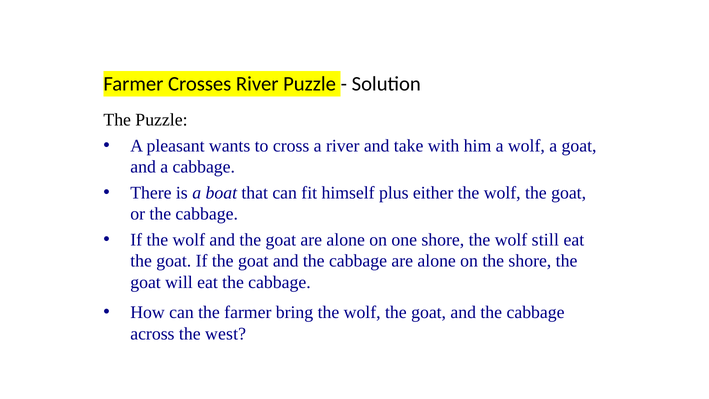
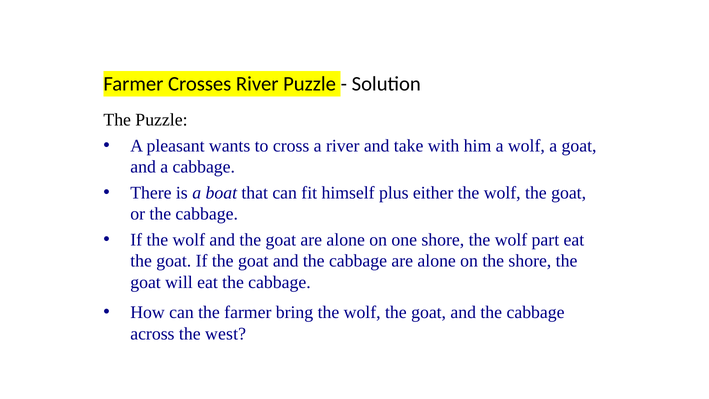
still: still -> part (545, 240)
